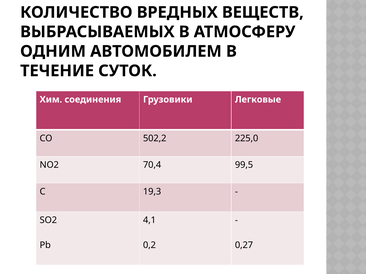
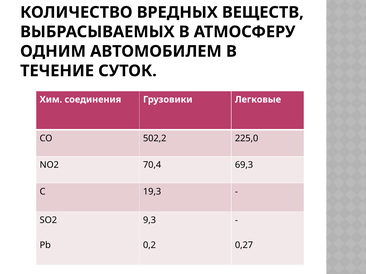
99,5: 99,5 -> 69,3 (244, 165)
4,1: 4,1 -> 9,3 (150, 221)
